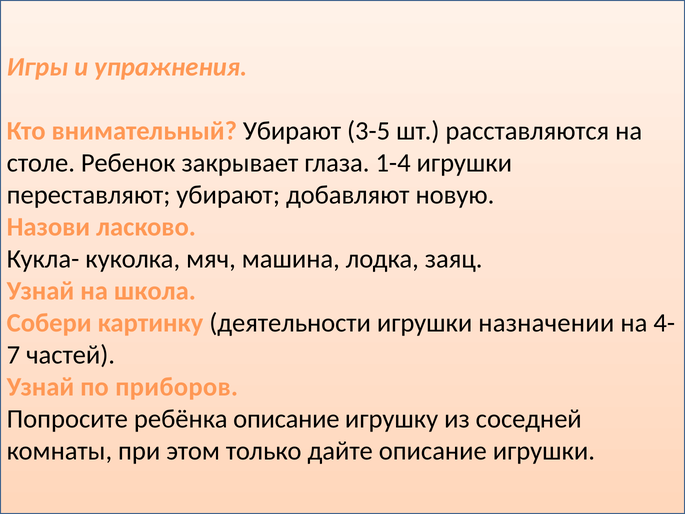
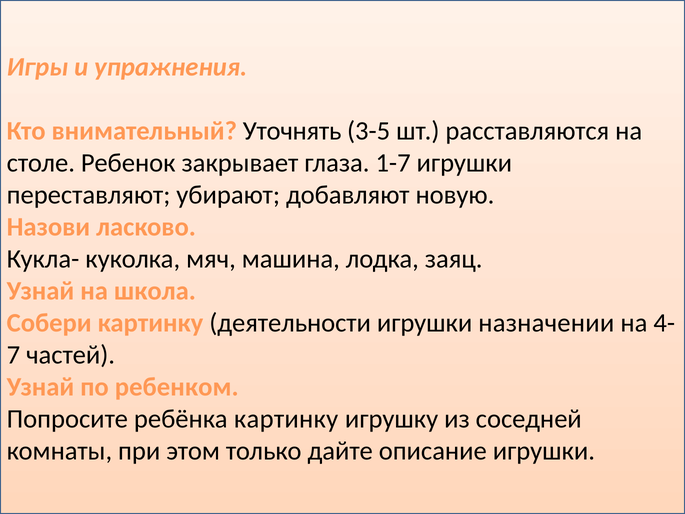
внимательный Убирают: Убирают -> Уточнять (292, 131)
1-4: 1-4 -> 1-7 (393, 163)
приборов: приборов -> ребенком (177, 387)
ребёнка описание: описание -> картинку (286, 419)
